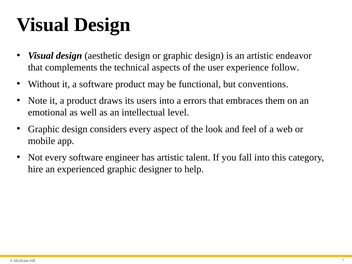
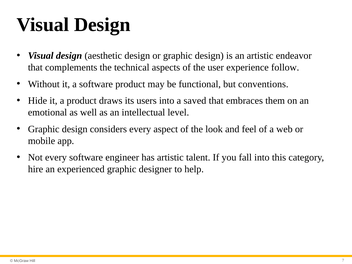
Note: Note -> Hide (38, 101)
errors: errors -> saved (195, 101)
